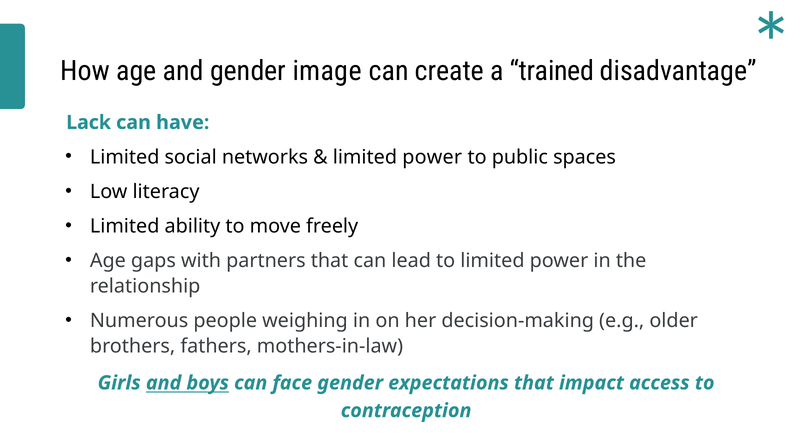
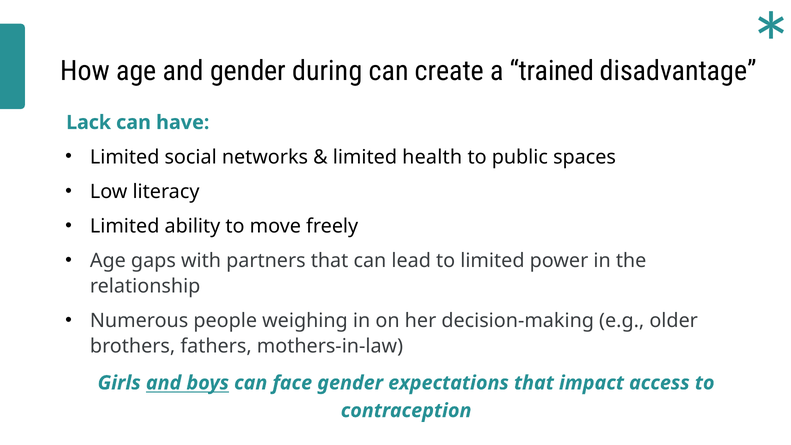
image: image -> during (327, 71)
power: power -> health (432, 157)
